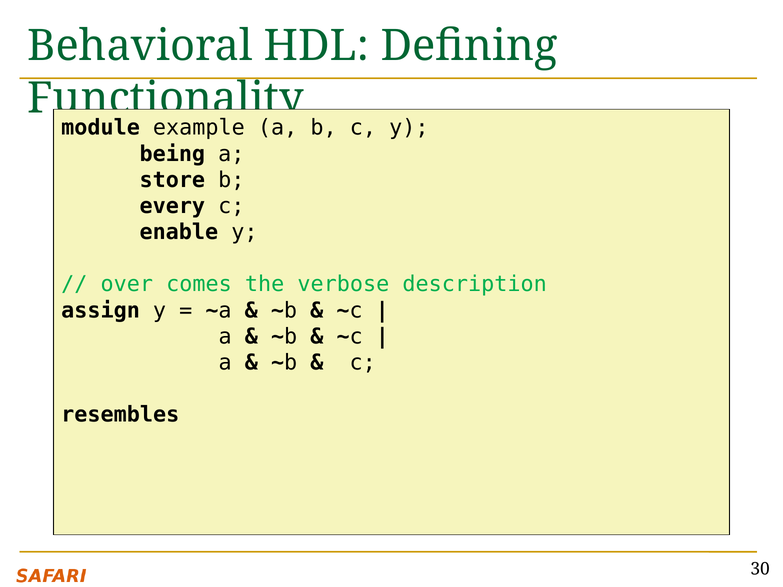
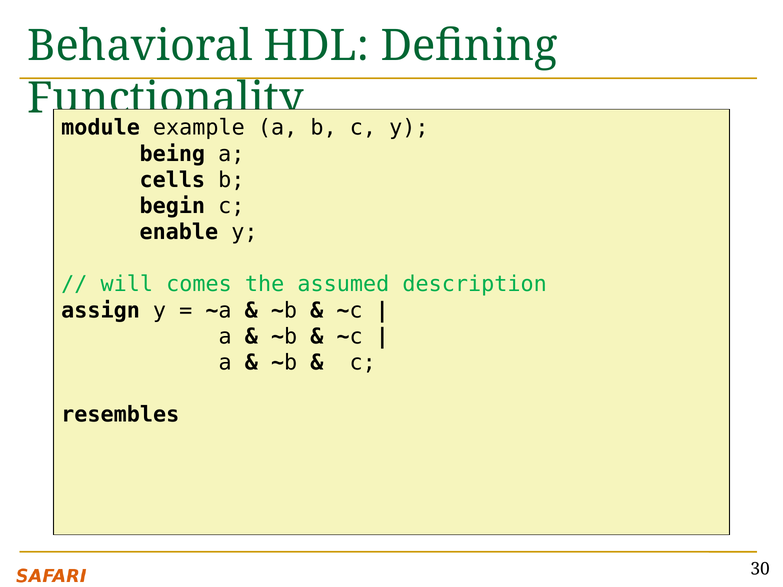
store: store -> cells (172, 180)
every: every -> begin (172, 206)
over: over -> will (127, 284)
verbose: verbose -> assumed (343, 284)
